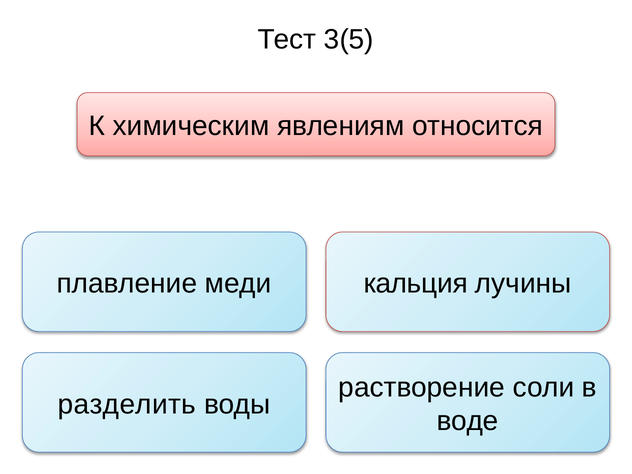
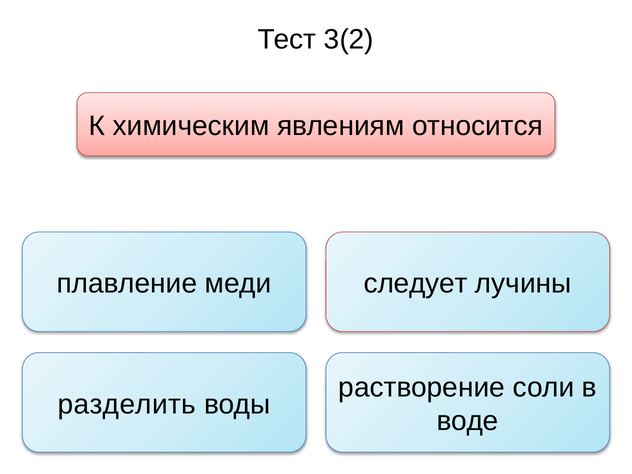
3(5: 3(5 -> 3(2 (349, 39)
кальция: кальция -> следует (416, 284)
